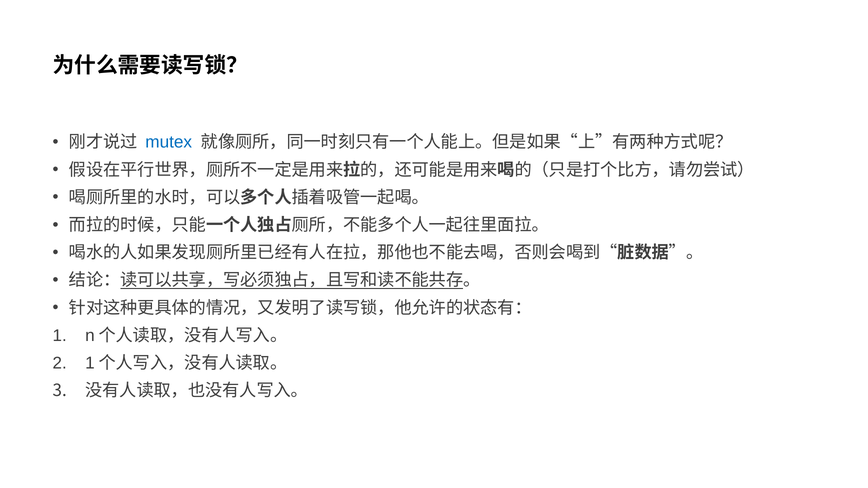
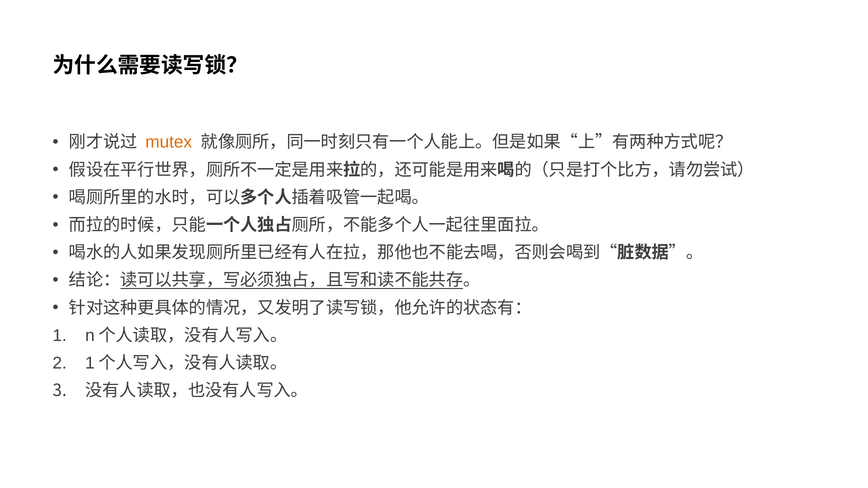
mutex colour: blue -> orange (169, 142)
